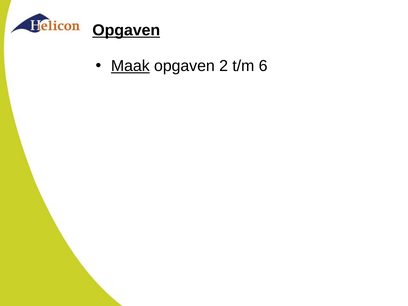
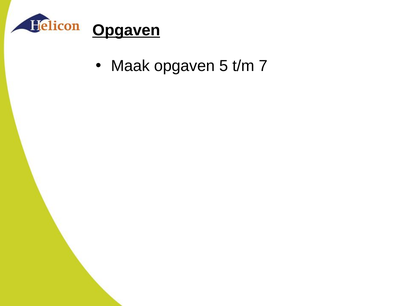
Maak underline: present -> none (130, 66)
2: 2 -> 5 (224, 66)
6: 6 -> 7 (263, 66)
